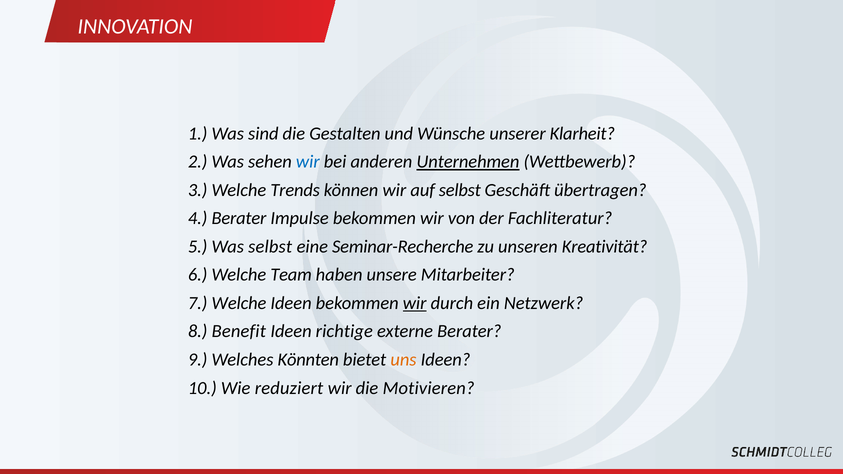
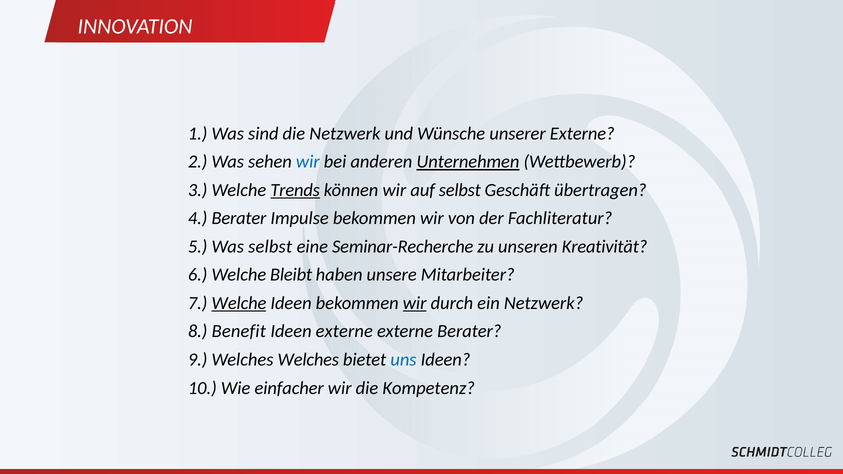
die Gestalten: Gestalten -> Netzwerk (345, 134)
unserer Klarheit: Klarheit -> Externe (582, 134)
Trends underline: none -> present (295, 190)
Team: Team -> Bleibt (291, 275)
Welche underline: none -> present (239, 303)
Ideen richtige: richtige -> externe (344, 332)
Welches Könnten: Könnten -> Welches (308, 360)
uns colour: orange -> blue (403, 360)
reduziert: reduziert -> einfacher (289, 388)
Motivieren: Motivieren -> Kompetenz (429, 388)
